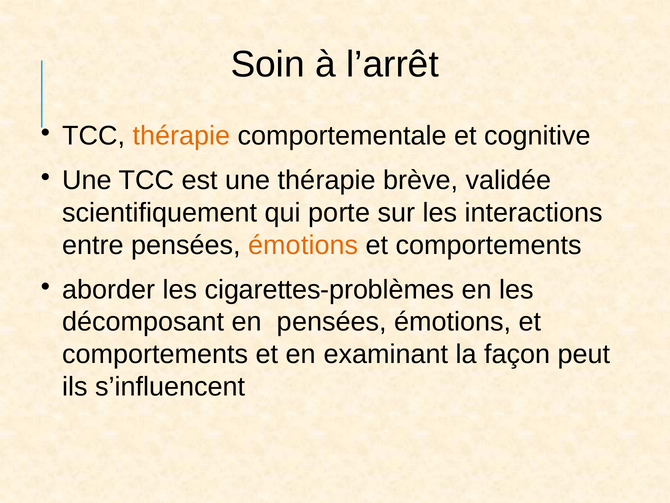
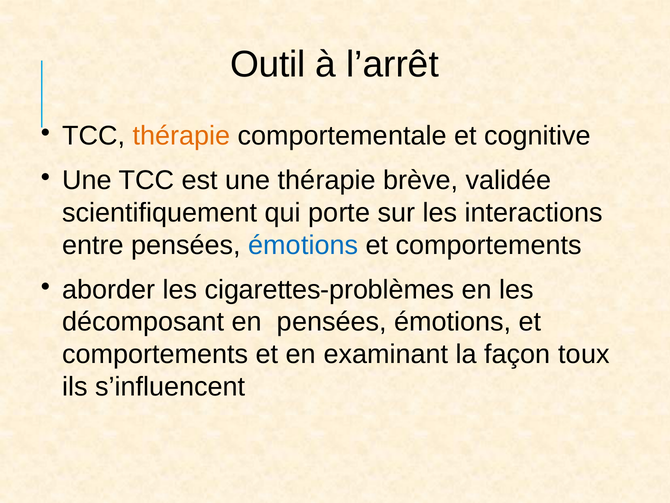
Soin: Soin -> Outil (268, 64)
émotions colour: orange -> blue (303, 245)
peut: peut -> toux (584, 354)
